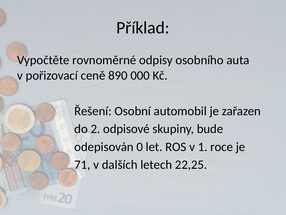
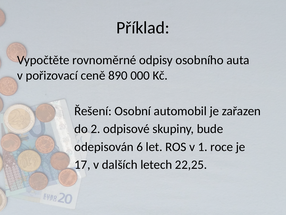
0: 0 -> 6 (140, 146)
71: 71 -> 17 (82, 164)
